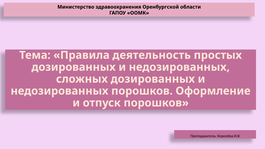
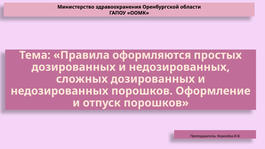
деятельность: деятельность -> оформляются (152, 55)
